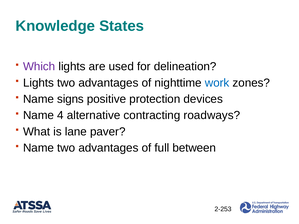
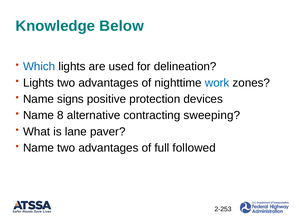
States: States -> Below (122, 26)
Which colour: purple -> blue (39, 67)
4: 4 -> 8 (60, 115)
roadways: roadways -> sweeping (212, 115)
between: between -> followed (194, 148)
